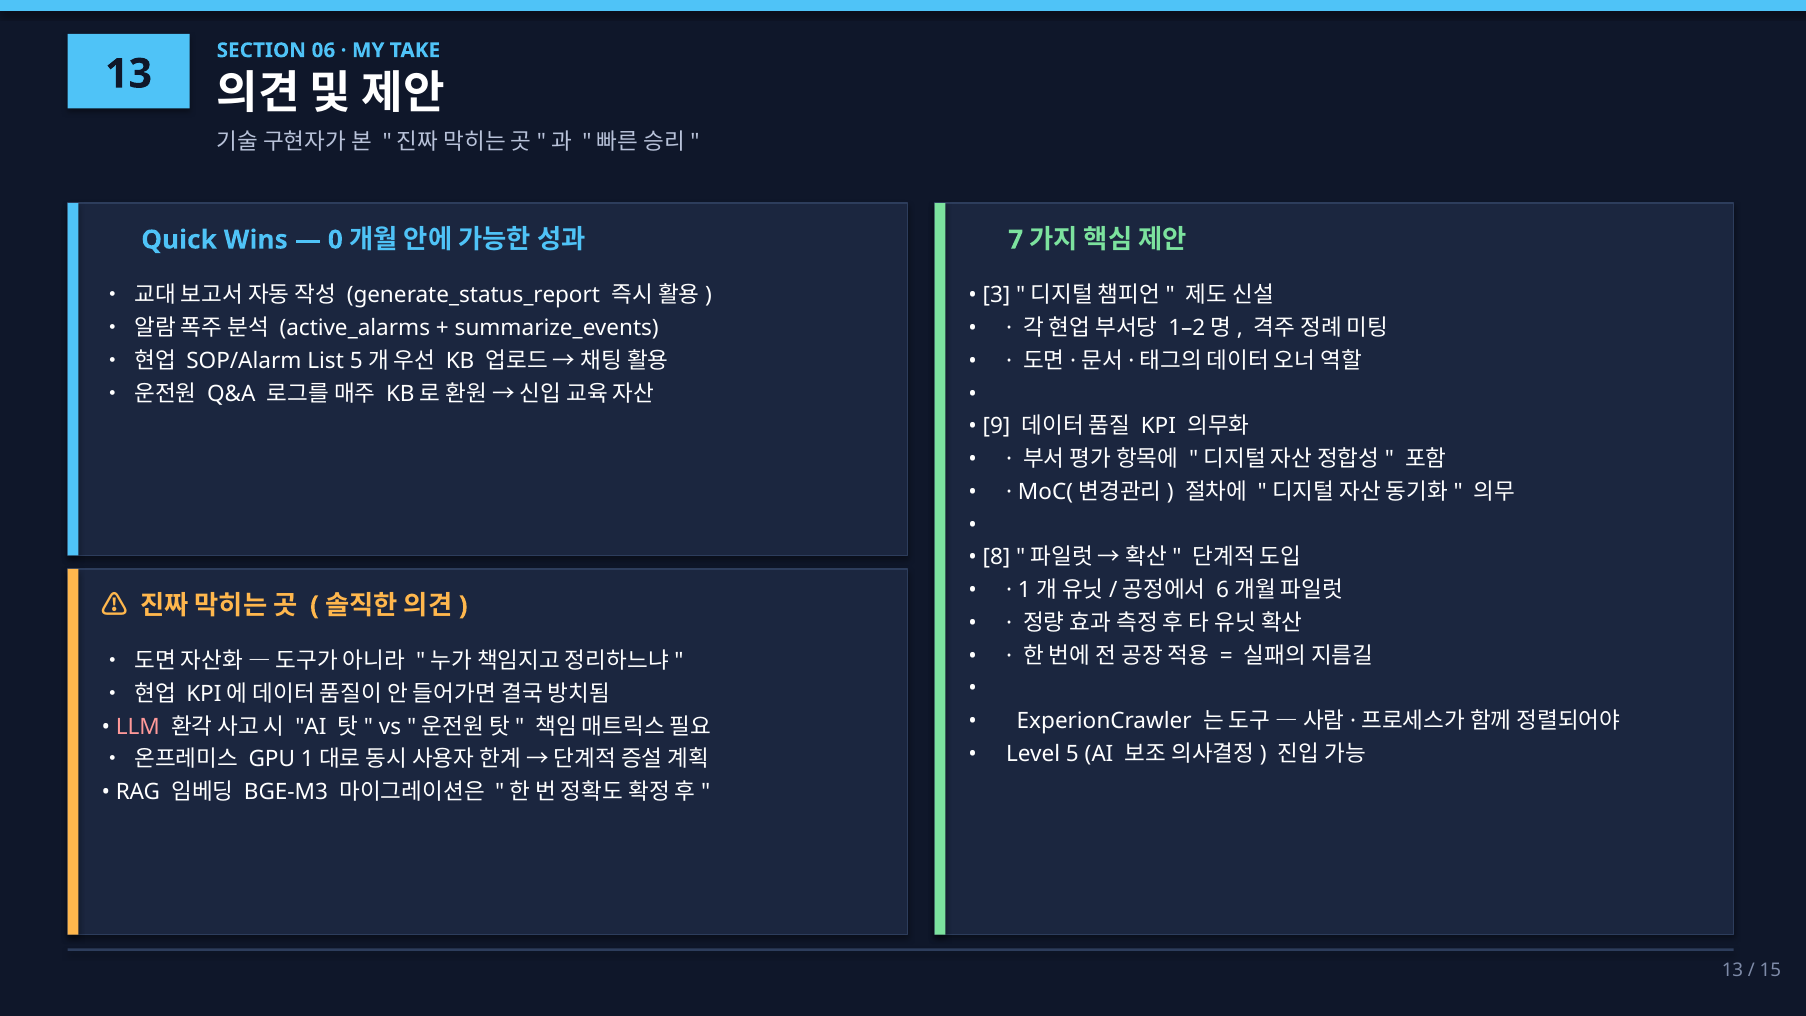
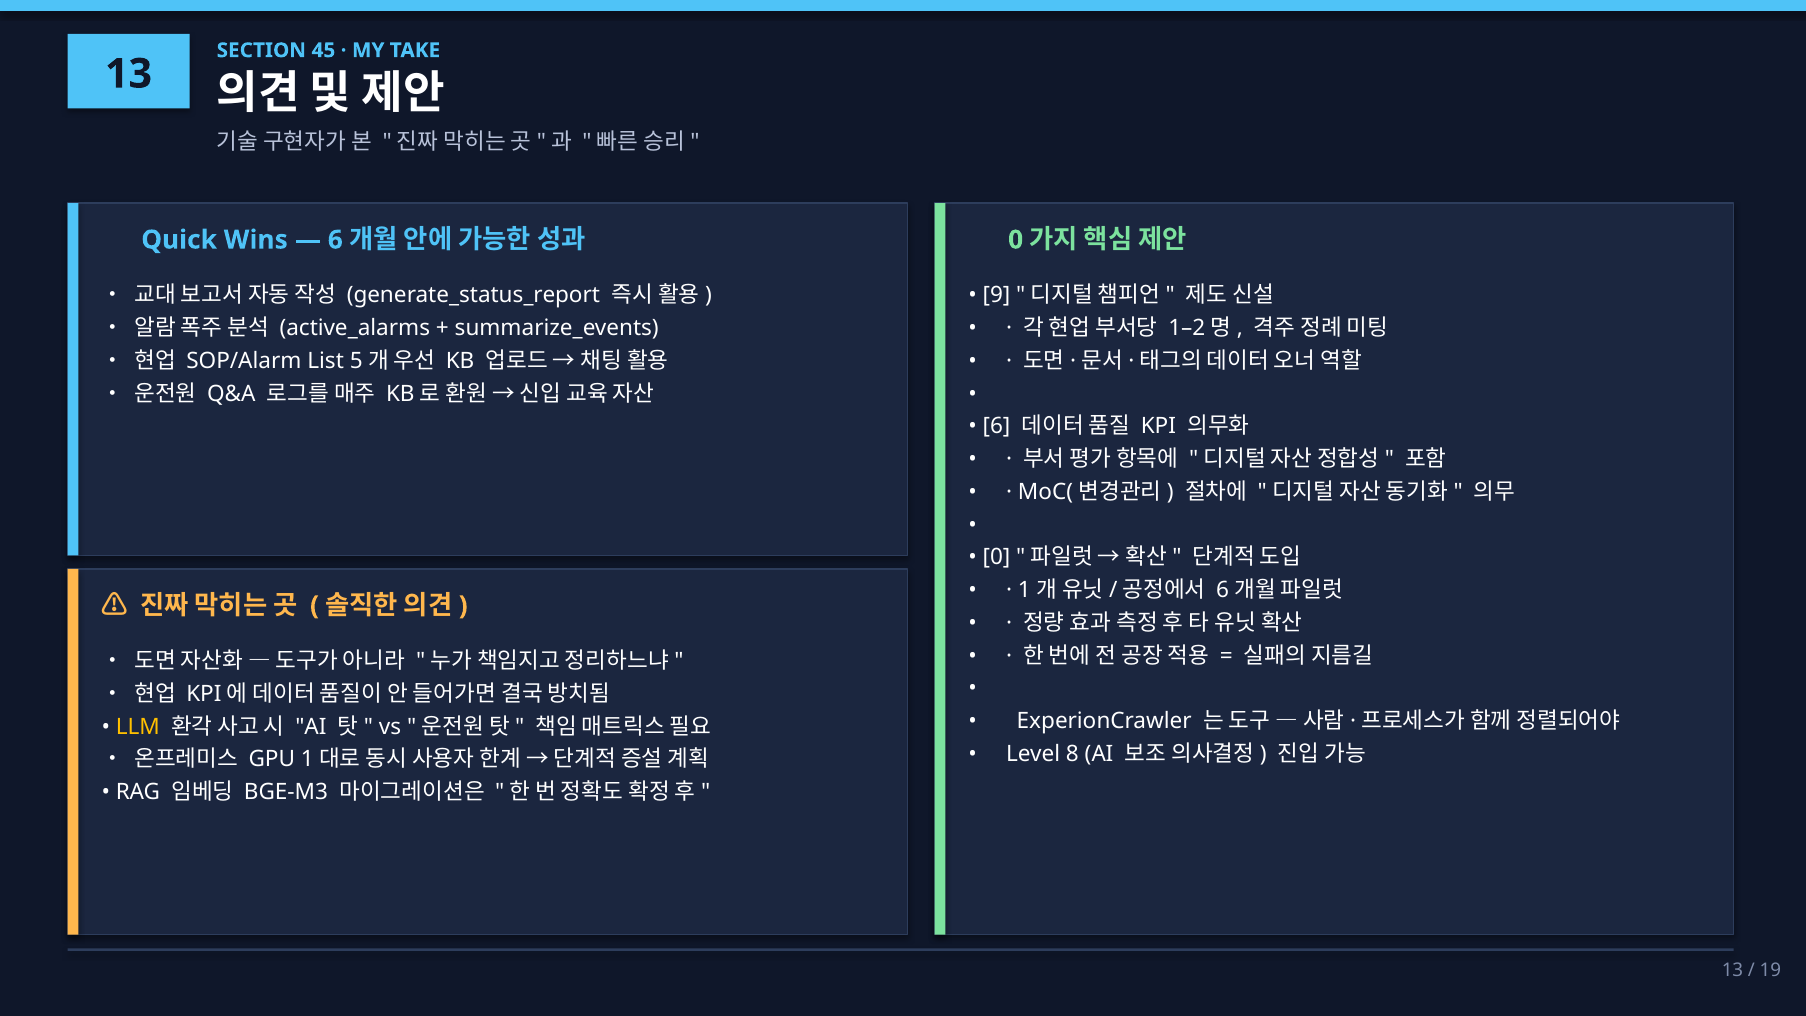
06: 06 -> 45 (323, 50)
0: 0 -> 6 (335, 240)
7: 7 -> 0 (1016, 240)
3: 3 -> 9 (997, 295)
9: 9 -> 6 (997, 426)
8: 8 -> 0 (997, 557)
LLM colour: pink -> yellow (138, 727)
5: 5 -> 8 (1072, 754)
15: 15 -> 19 (1770, 970)
